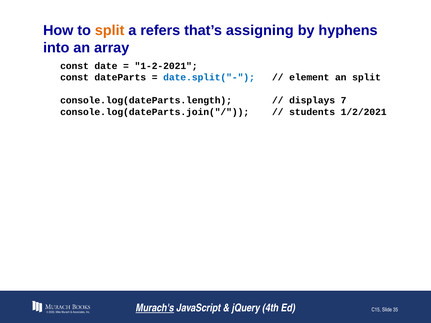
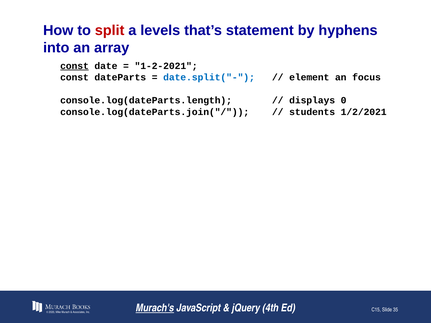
split colour: orange -> red (110, 31)
refers: refers -> levels (160, 31)
assigning: assigning -> statement (260, 31)
const underline: none -> present (75, 66)
an split: split -> focus (367, 78)
7: 7 -> 0 (344, 101)
